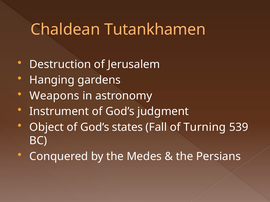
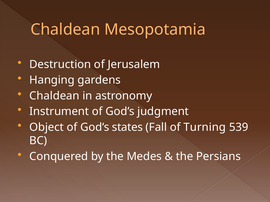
Tutankhamen: Tutankhamen -> Mesopotamia (155, 30)
Weapons: Weapons -> Chaldean (54, 96)
